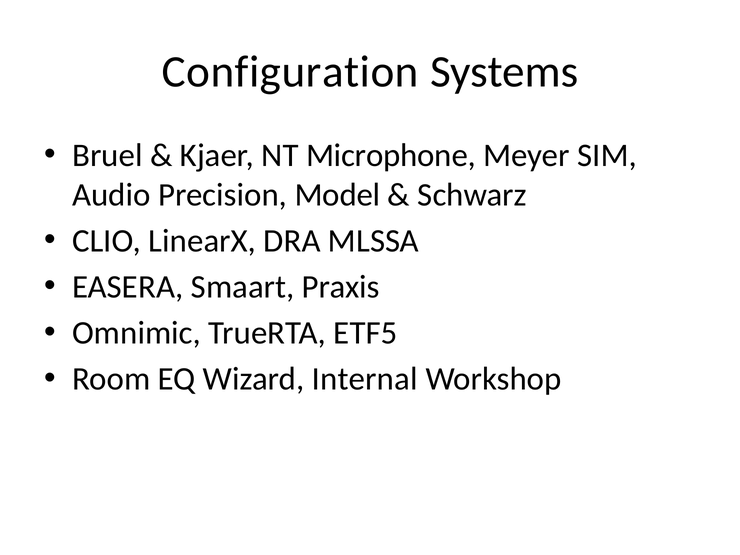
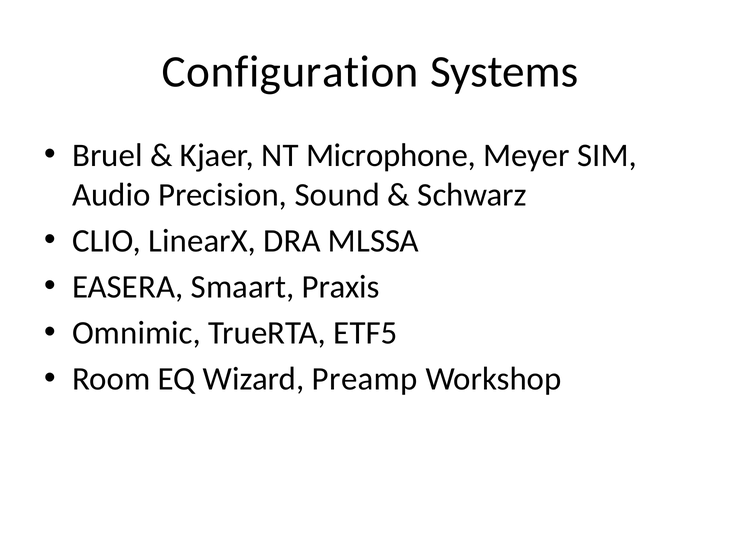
Model: Model -> Sound (337, 195)
Internal: Internal -> Preamp (365, 379)
